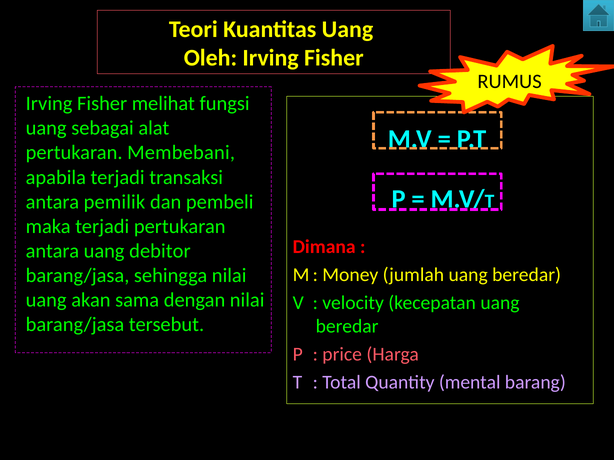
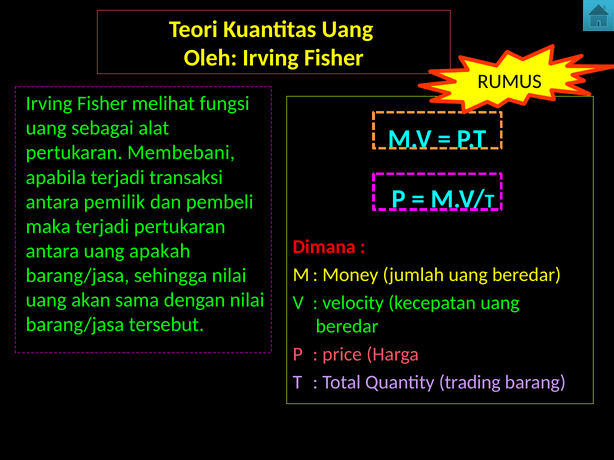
debitor: debitor -> apakah (160, 251)
mental: mental -> trading (470, 383)
